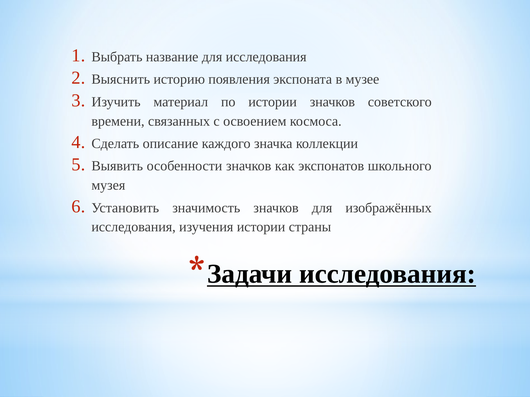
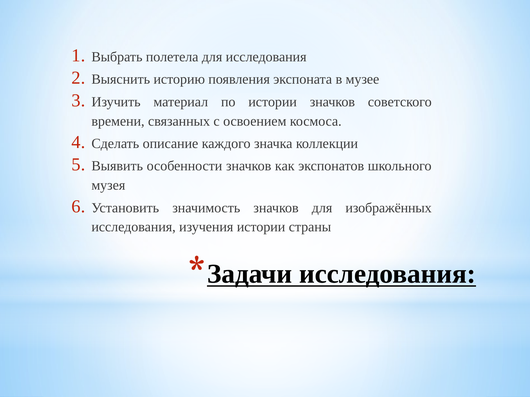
название: название -> полетела (172, 57)
